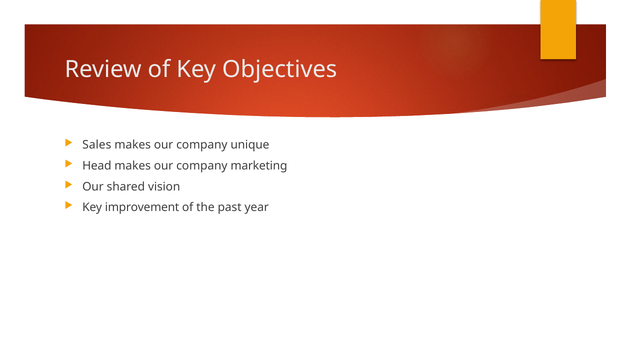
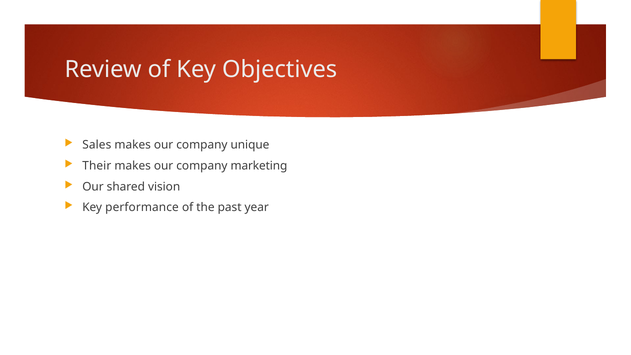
Head: Head -> Their (97, 166)
improvement: improvement -> performance (142, 207)
